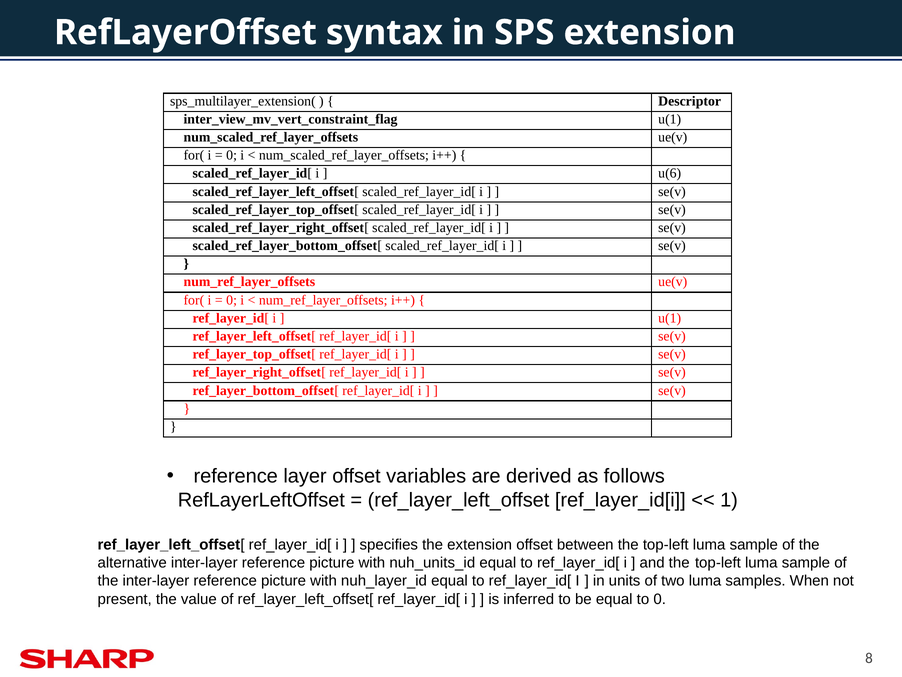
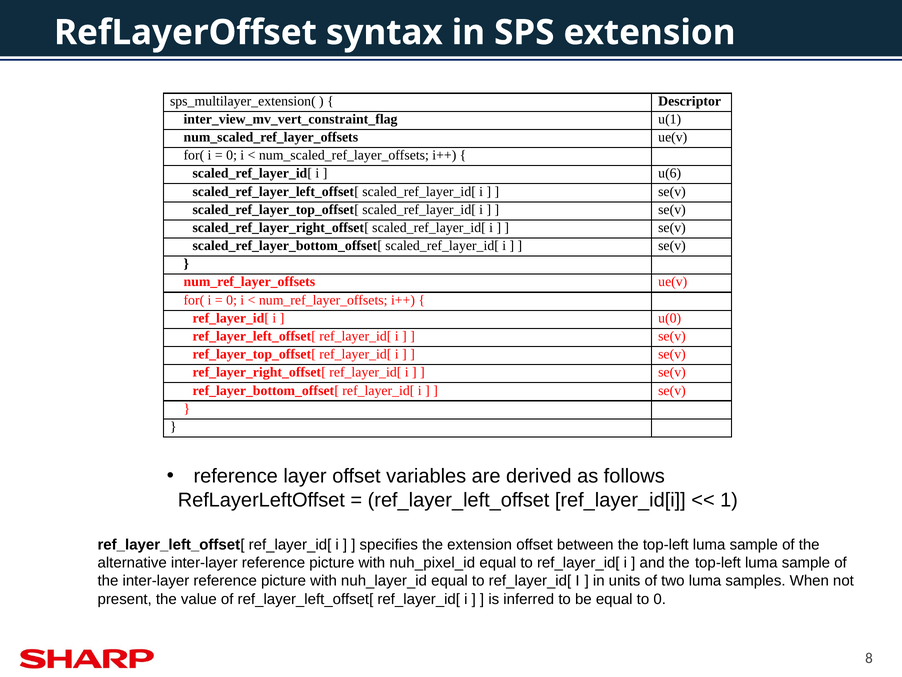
u(1: u(1 -> u(0 (670, 318)
nuh_units_id: nuh_units_id -> nuh_pixel_id (432, 563)
